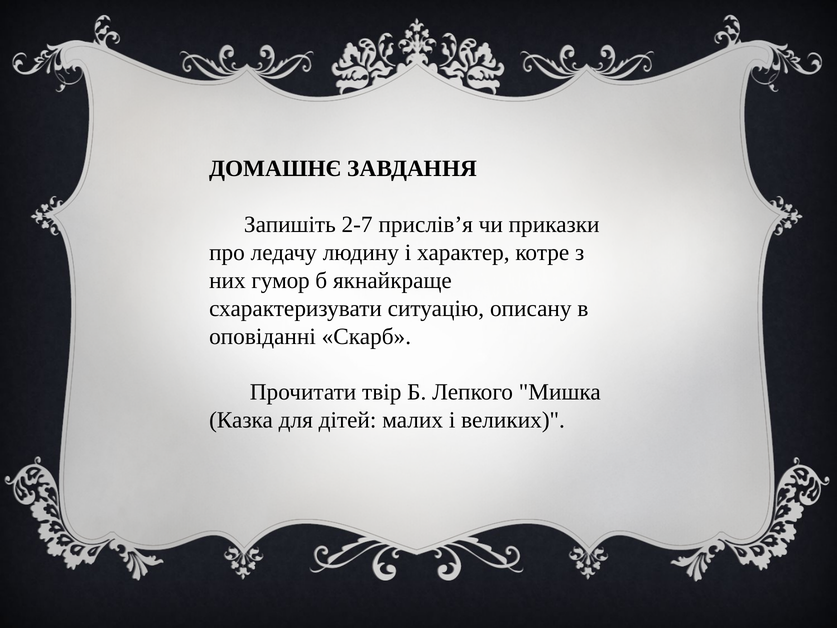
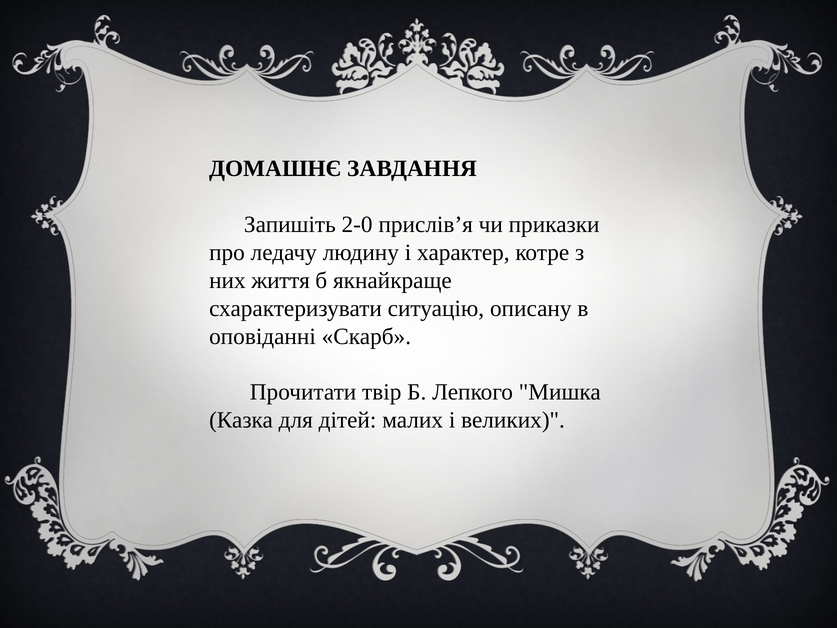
2-7: 2-7 -> 2-0 (357, 225)
гумор: гумор -> життя (281, 280)
